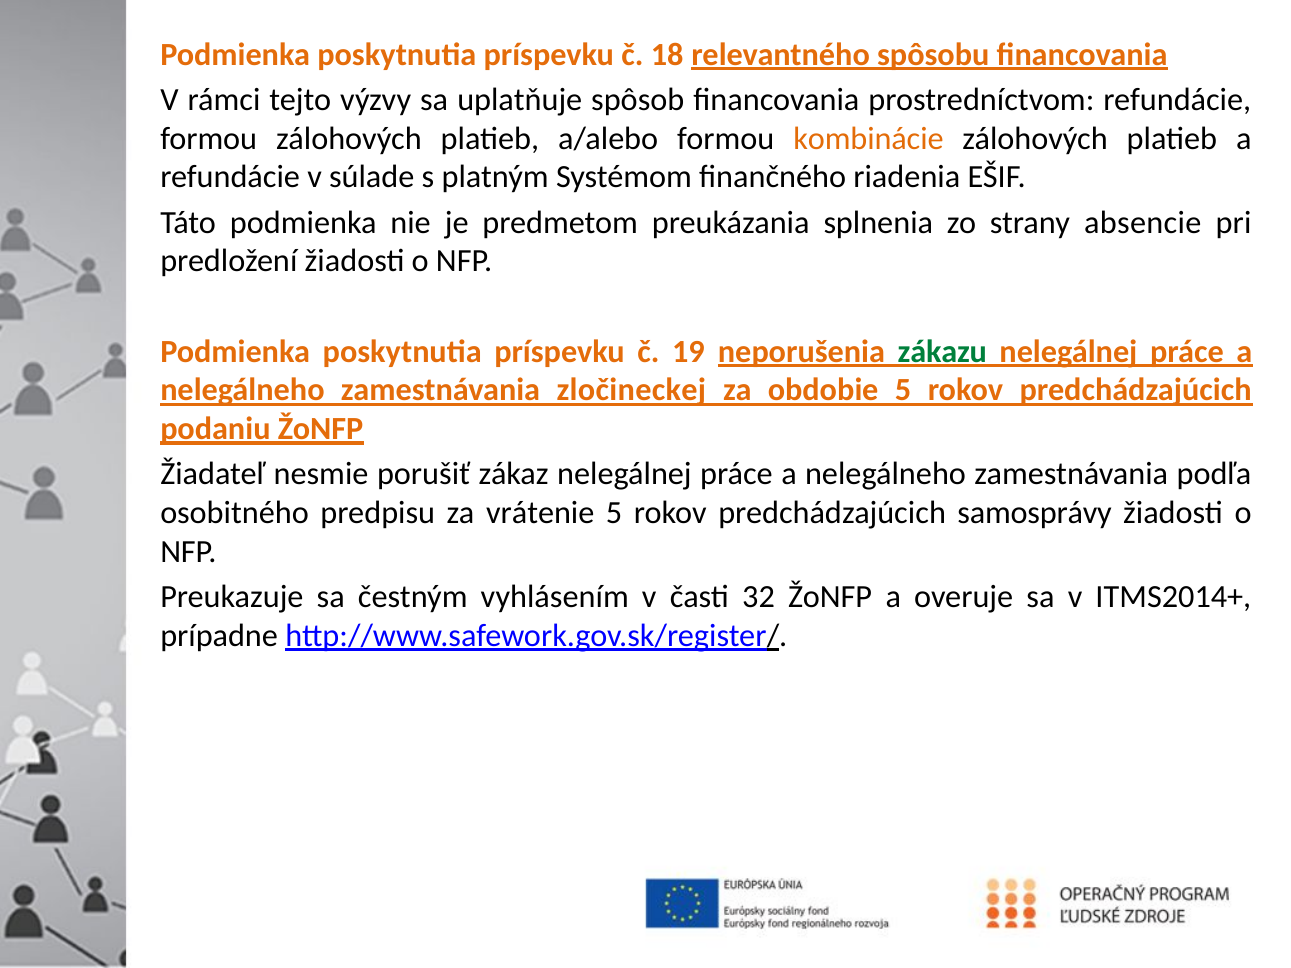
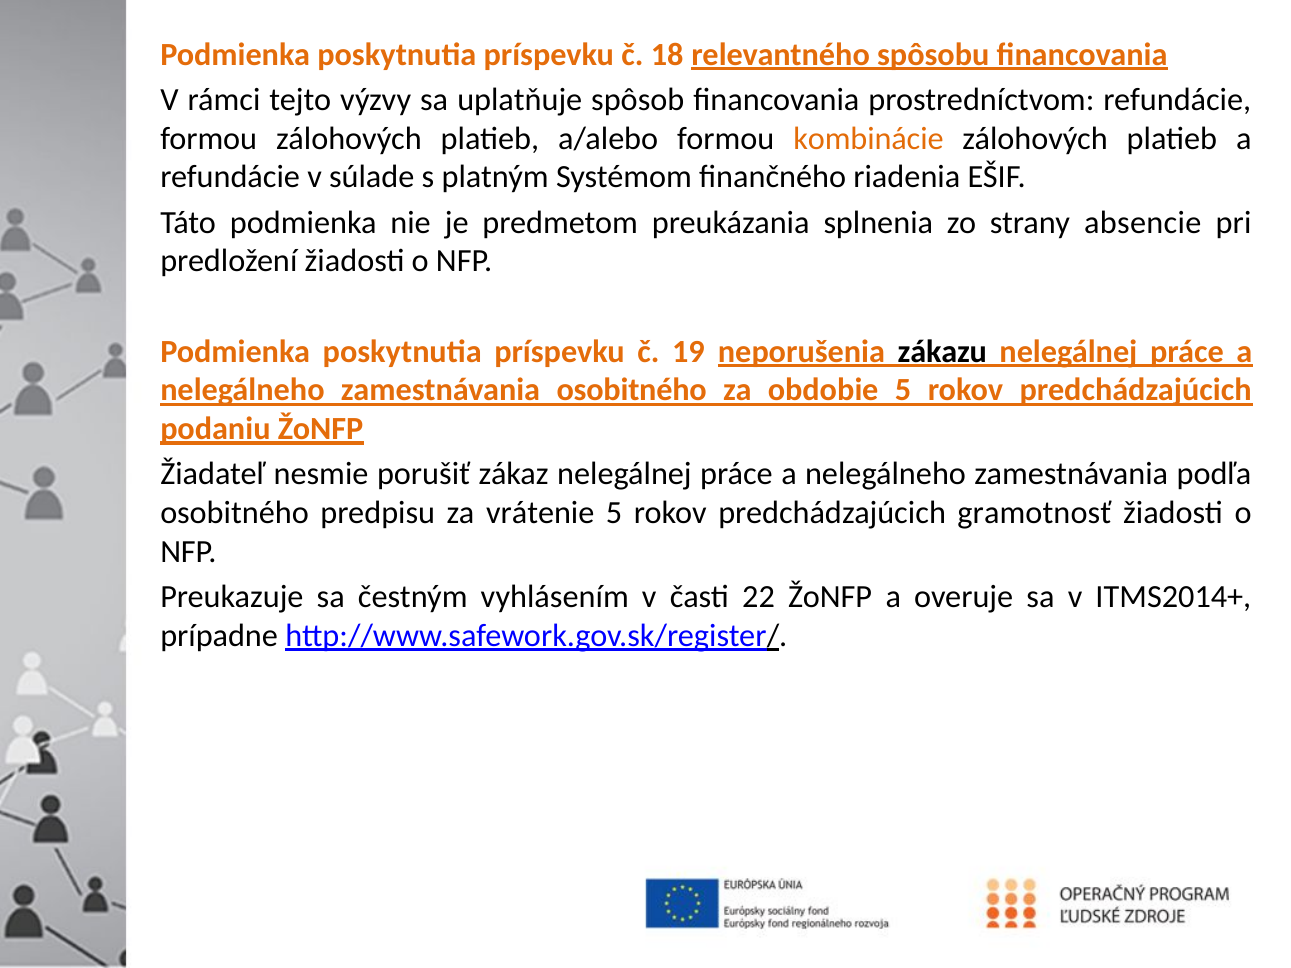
zákazu colour: green -> black (942, 352)
zamestnávania zločineckej: zločineckej -> osobitného (632, 390)
samosprávy: samosprávy -> gramotnosť (1034, 513)
32: 32 -> 22 (759, 597)
